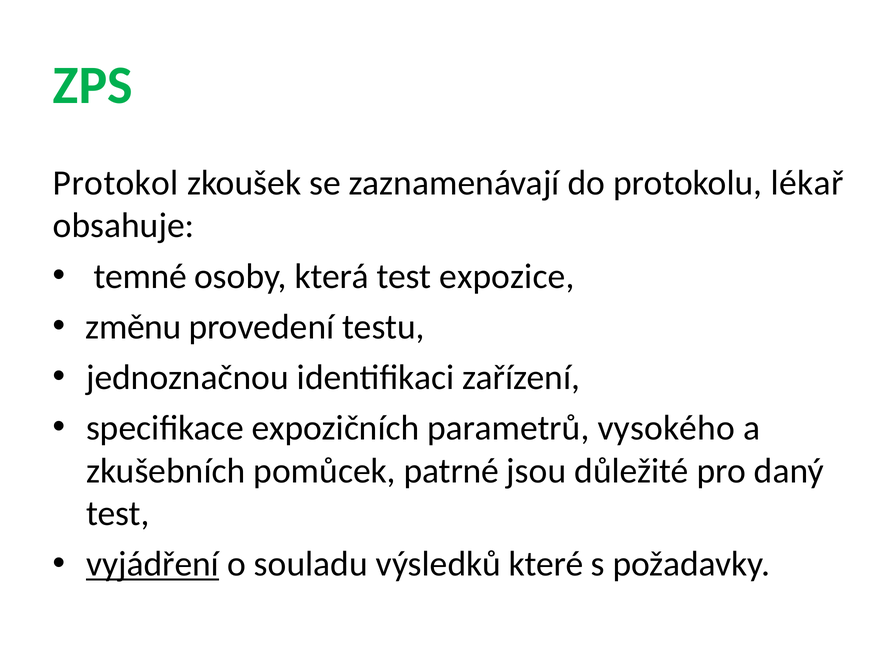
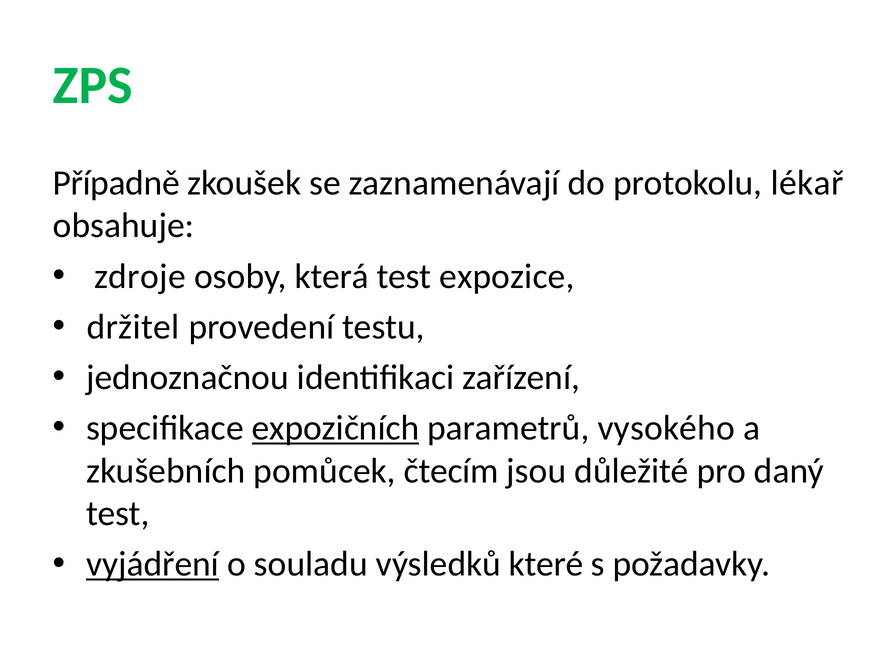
Protokol: Protokol -> Případně (116, 183)
temné: temné -> zdroje (140, 276)
změnu: změnu -> držitel (133, 327)
expozičních underline: none -> present (336, 428)
patrné: patrné -> čtecím (451, 470)
